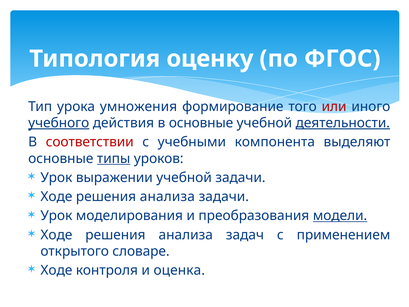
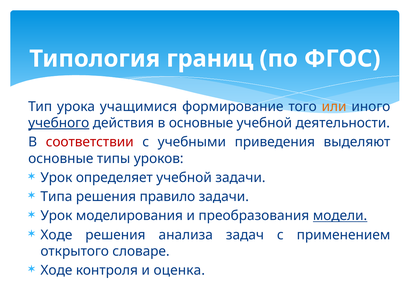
оценку: оценку -> границ (210, 59)
умножения: умножения -> учащимися (139, 107)
или colour: red -> orange (334, 107)
деятельности underline: present -> none (343, 123)
компонента: компонента -> приведения (275, 142)
типы underline: present -> none (114, 158)
выражении: выражении -> определяет (114, 177)
Ходе: Ходе -> Типа (56, 197)
анализа: анализа -> правило (167, 197)
